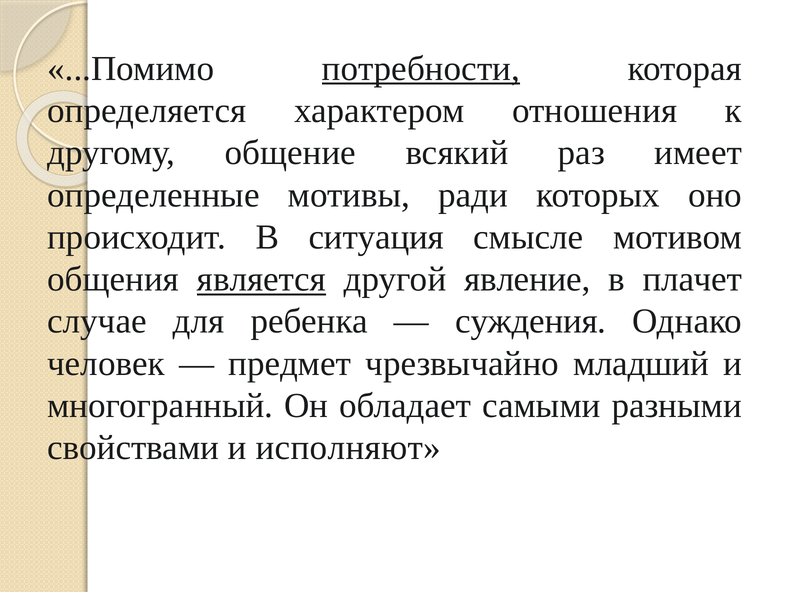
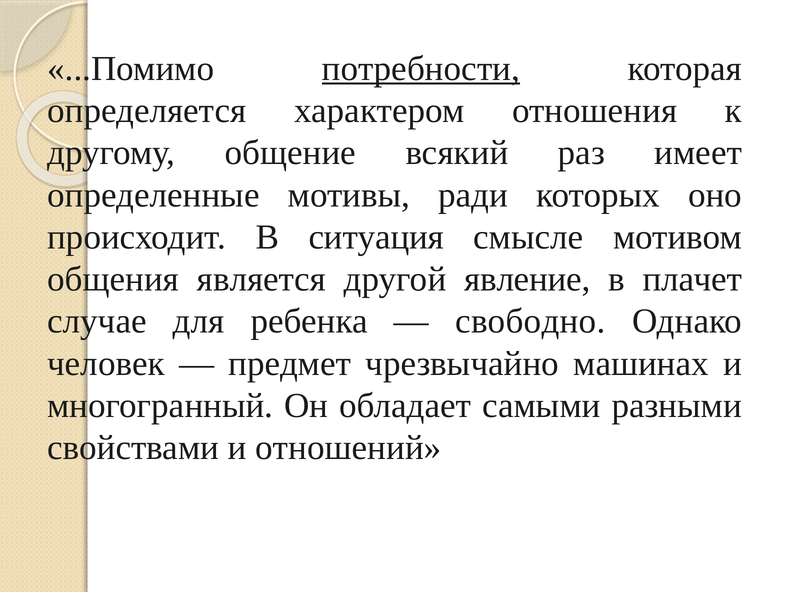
является underline: present -> none (261, 279)
суждения: суждения -> свободно (530, 322)
младший: младший -> машинах (641, 364)
исполняют: исполняют -> отношений (348, 448)
